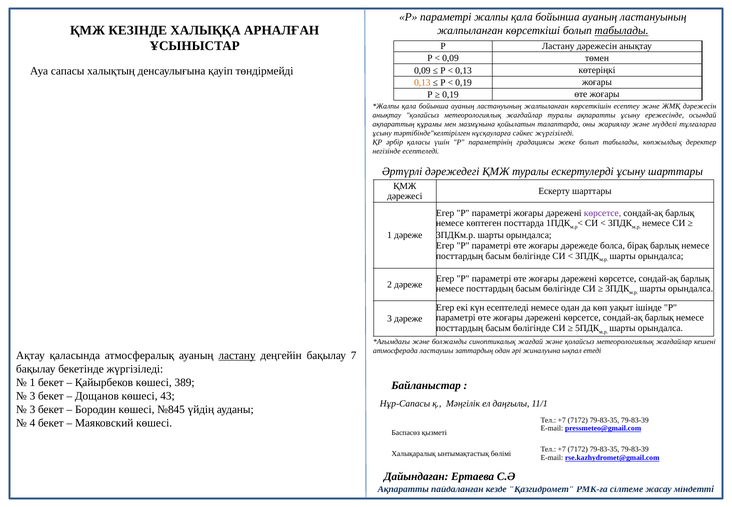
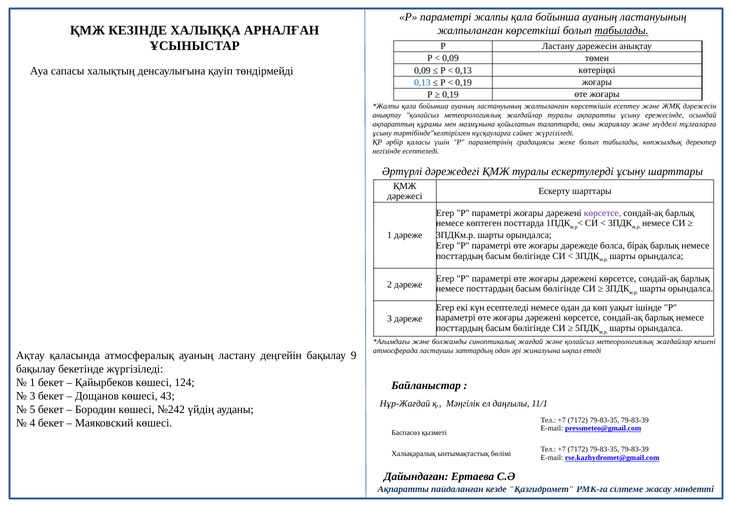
0,13 colour: orange -> blue (422, 82)
ластану underline: present -> none (237, 355)
7: 7 -> 9 (354, 355)
389: 389 -> 124 (185, 382)
Нұр-Сапасы: Нұр-Сапасы -> Нұр-Жағдай (405, 403)
3: 3 -> 5 (32, 409)
№845: №845 -> №242 (171, 409)
